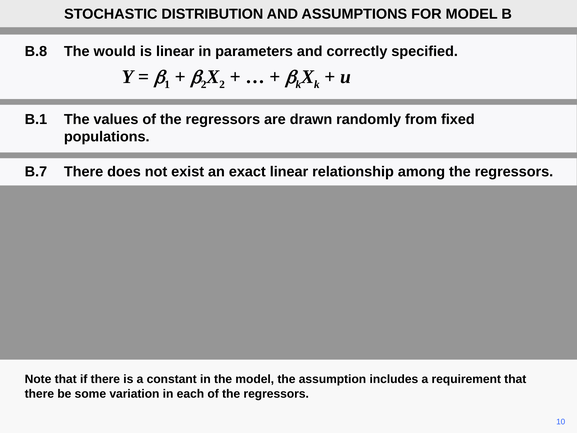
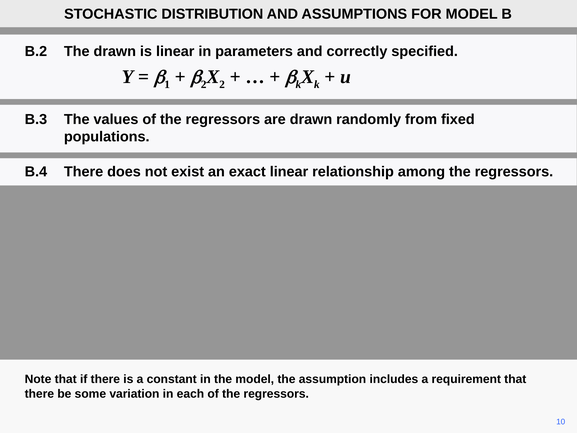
B.8: B.8 -> B.2 (36, 51)
The would: would -> drawn (115, 51)
B.1: B.1 -> B.3 (36, 119)
B.7: B.7 -> B.4 (36, 172)
